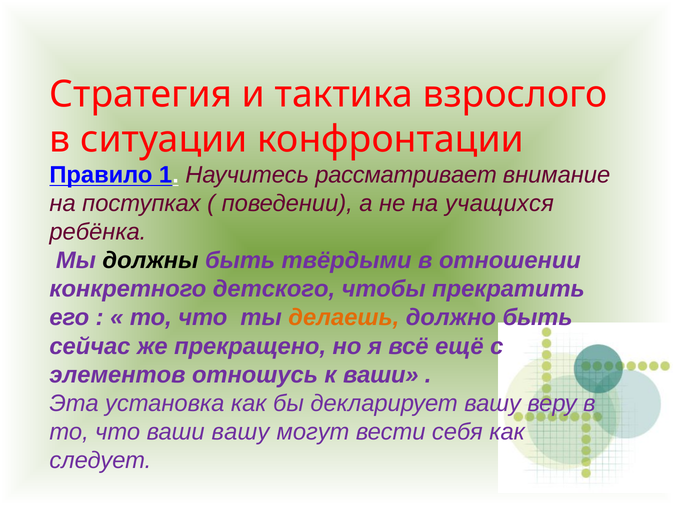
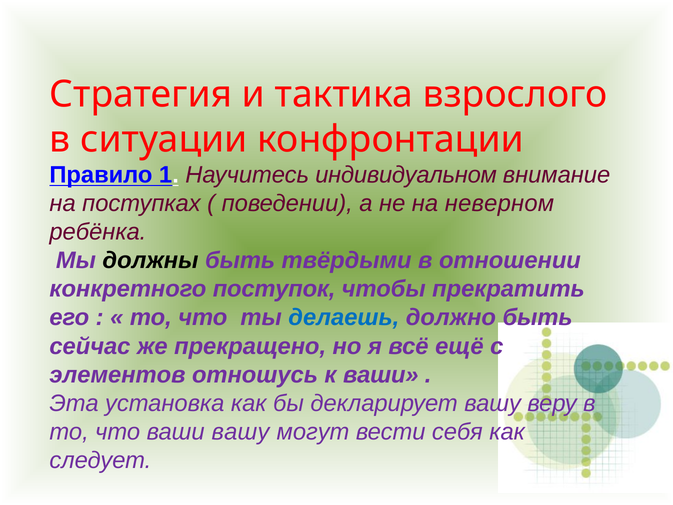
рассматривает: рассматривает -> индивидуальном (406, 175)
учащихся: учащихся -> неверном (499, 203)
детского: детского -> поступок (274, 289)
делаешь colour: orange -> blue (344, 317)
